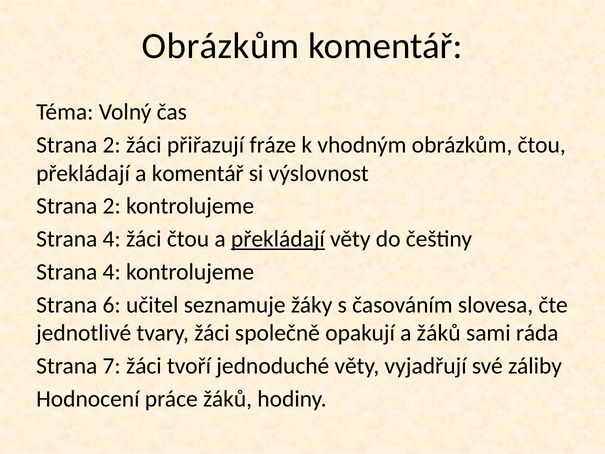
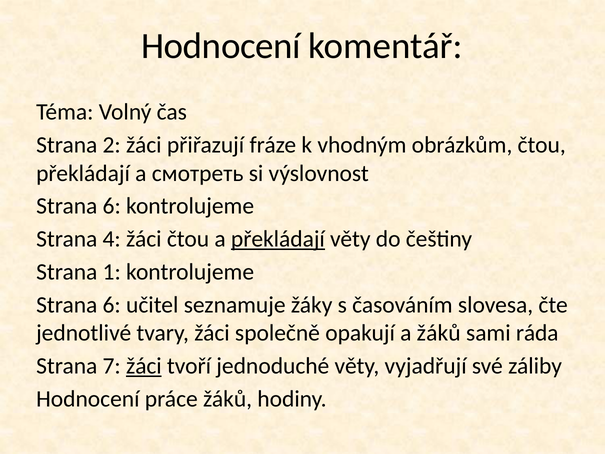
Obrázkům: Obrázkům -> Hodnocení (221, 46)
a komentář: komentář -> смотреть (198, 173)
2: 2 -> 6 (112, 206)
4: 4 -> 1 (112, 272)
žáci underline: none -> present (144, 366)
